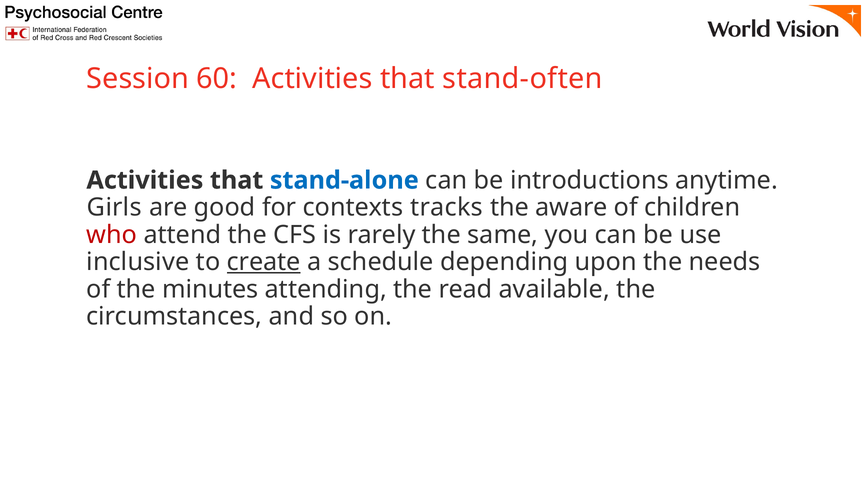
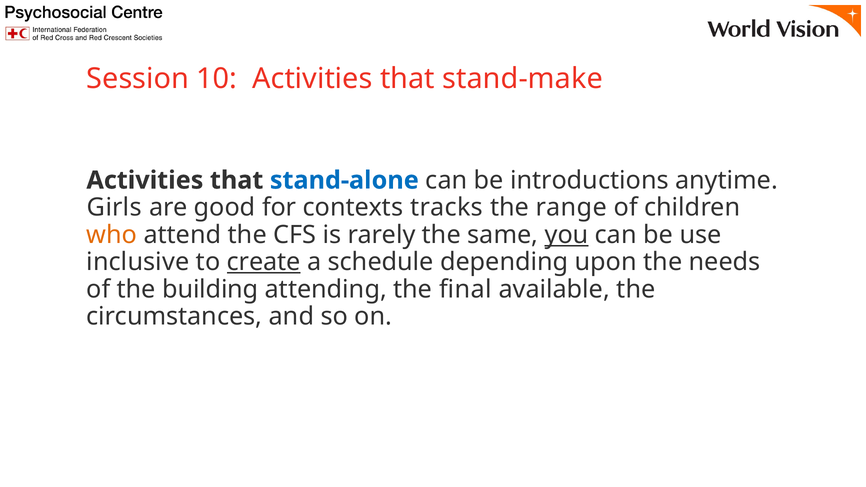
60: 60 -> 10 (217, 79)
stand-often: stand-often -> stand-make (523, 79)
aware: aware -> range (571, 208)
who colour: red -> orange (112, 235)
you underline: none -> present (567, 235)
minutes: minutes -> building (210, 289)
read: read -> final (465, 289)
